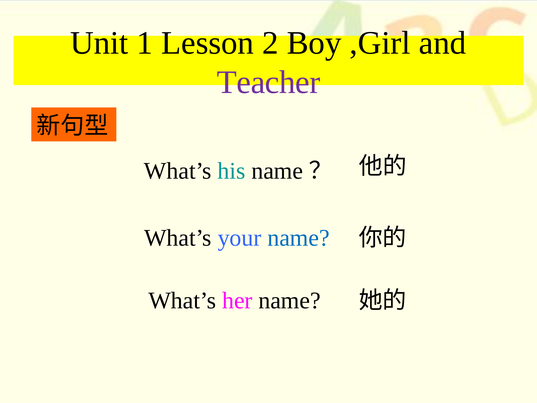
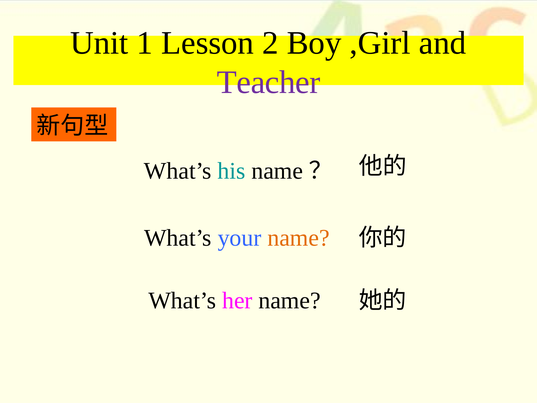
name colour: blue -> orange (299, 238)
